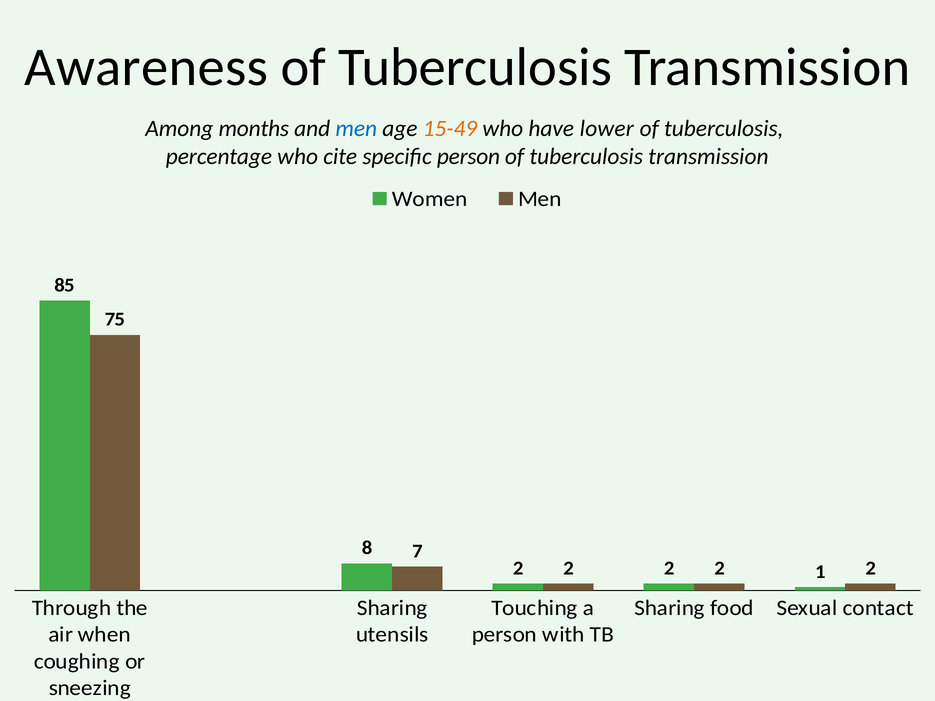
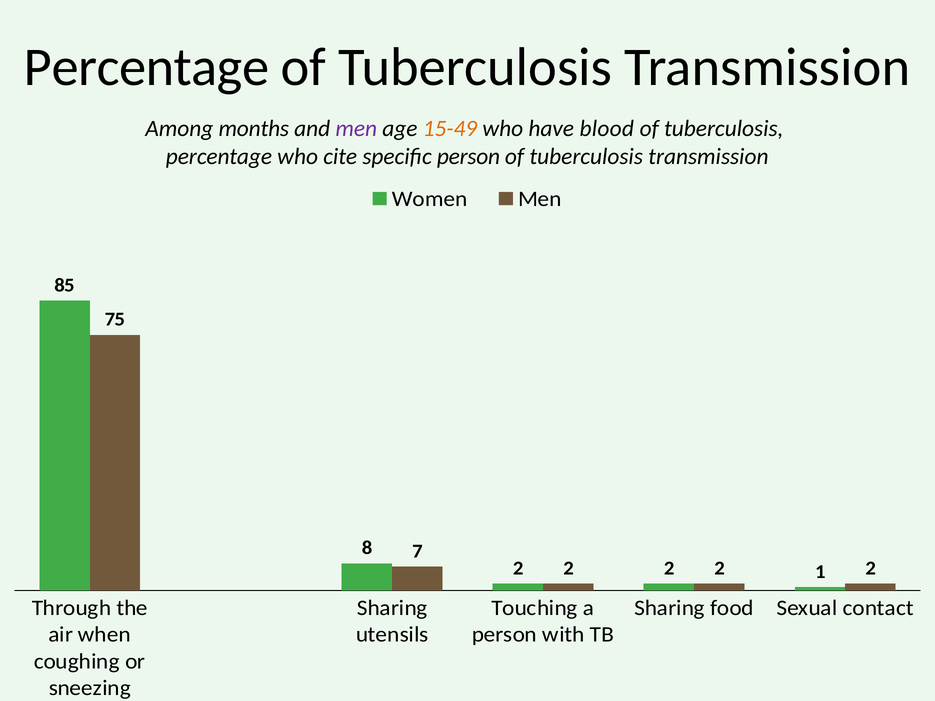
Awareness: Awareness -> Percentage (147, 67)
men colour: blue -> purple (356, 128)
lower: lower -> blood (607, 128)
